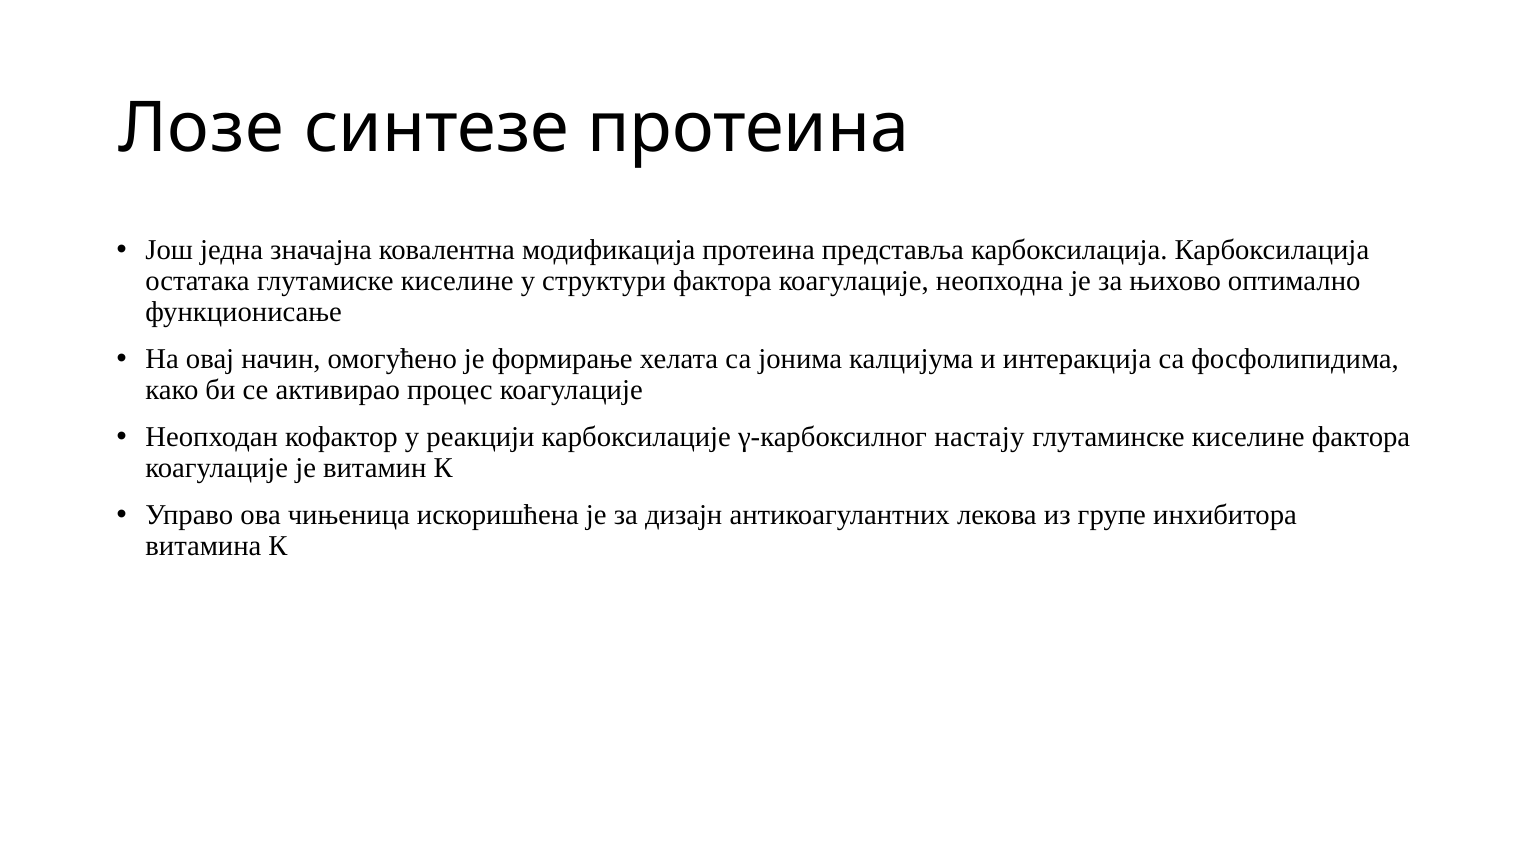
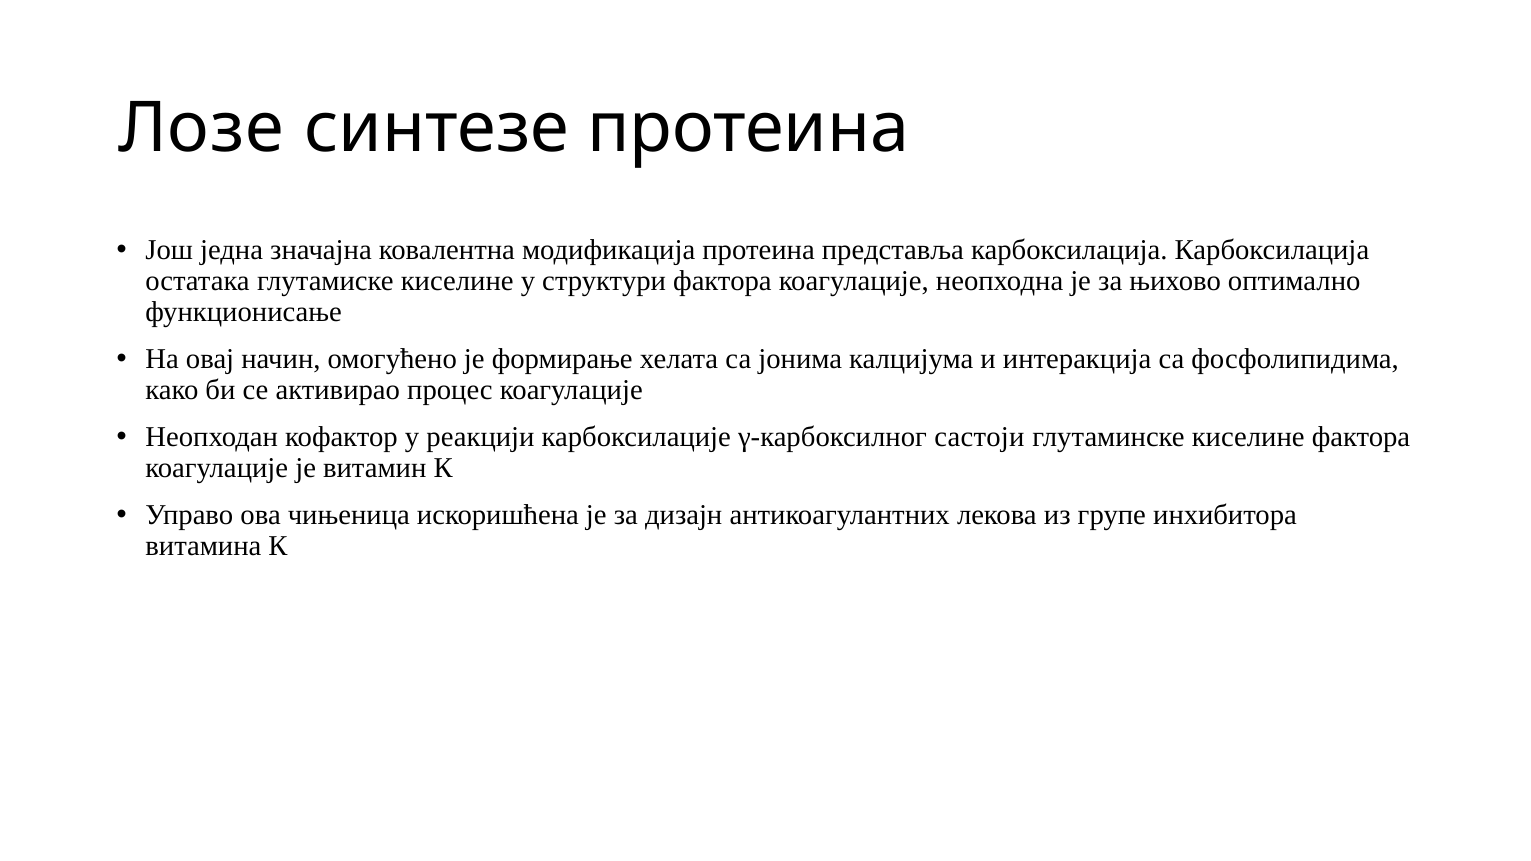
настају: настају -> састоји (980, 437)
